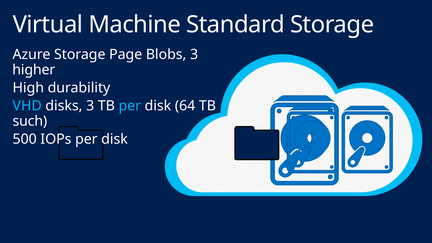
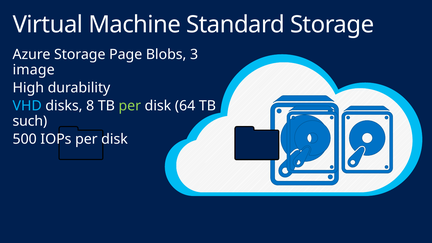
higher: higher -> image (34, 70)
disks 3: 3 -> 8 (90, 106)
per colour: light blue -> light green (130, 106)
